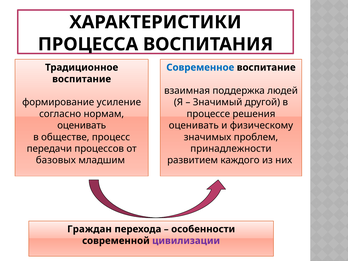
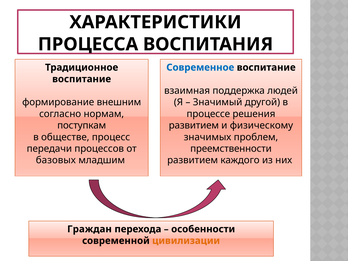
усиление: усиление -> внешним (119, 102)
оценивать: оценивать -> поступкам (82, 125)
оценивать: оценивать -> развитием (194, 125)
принадлежности: принадлежности -> преемственности (231, 149)
цивилизации colour: purple -> orange (186, 241)
